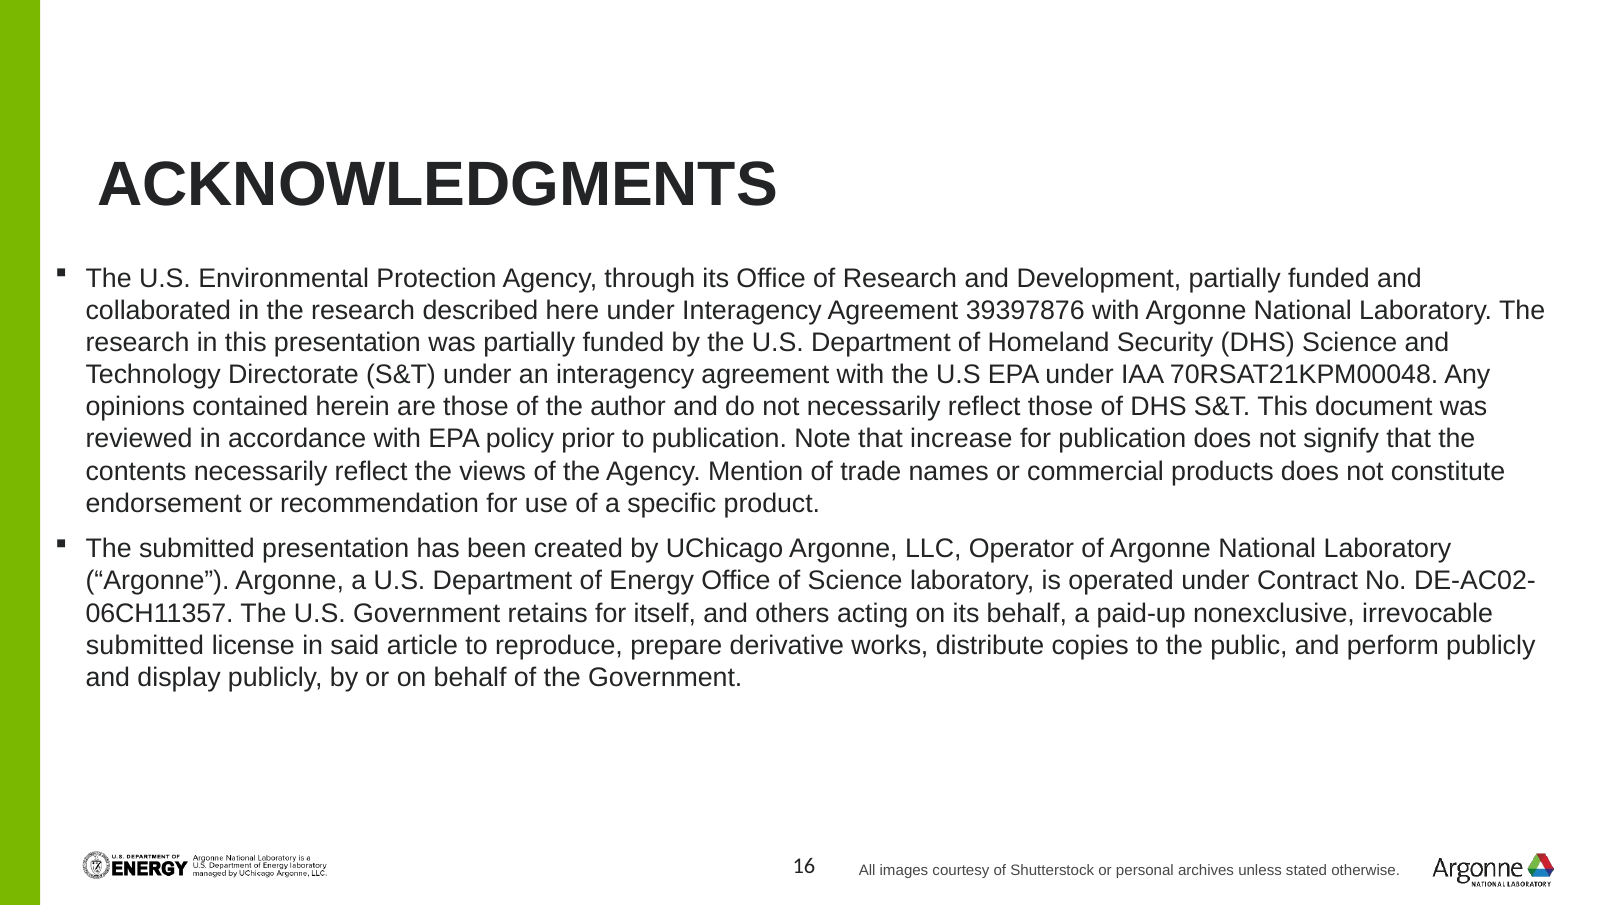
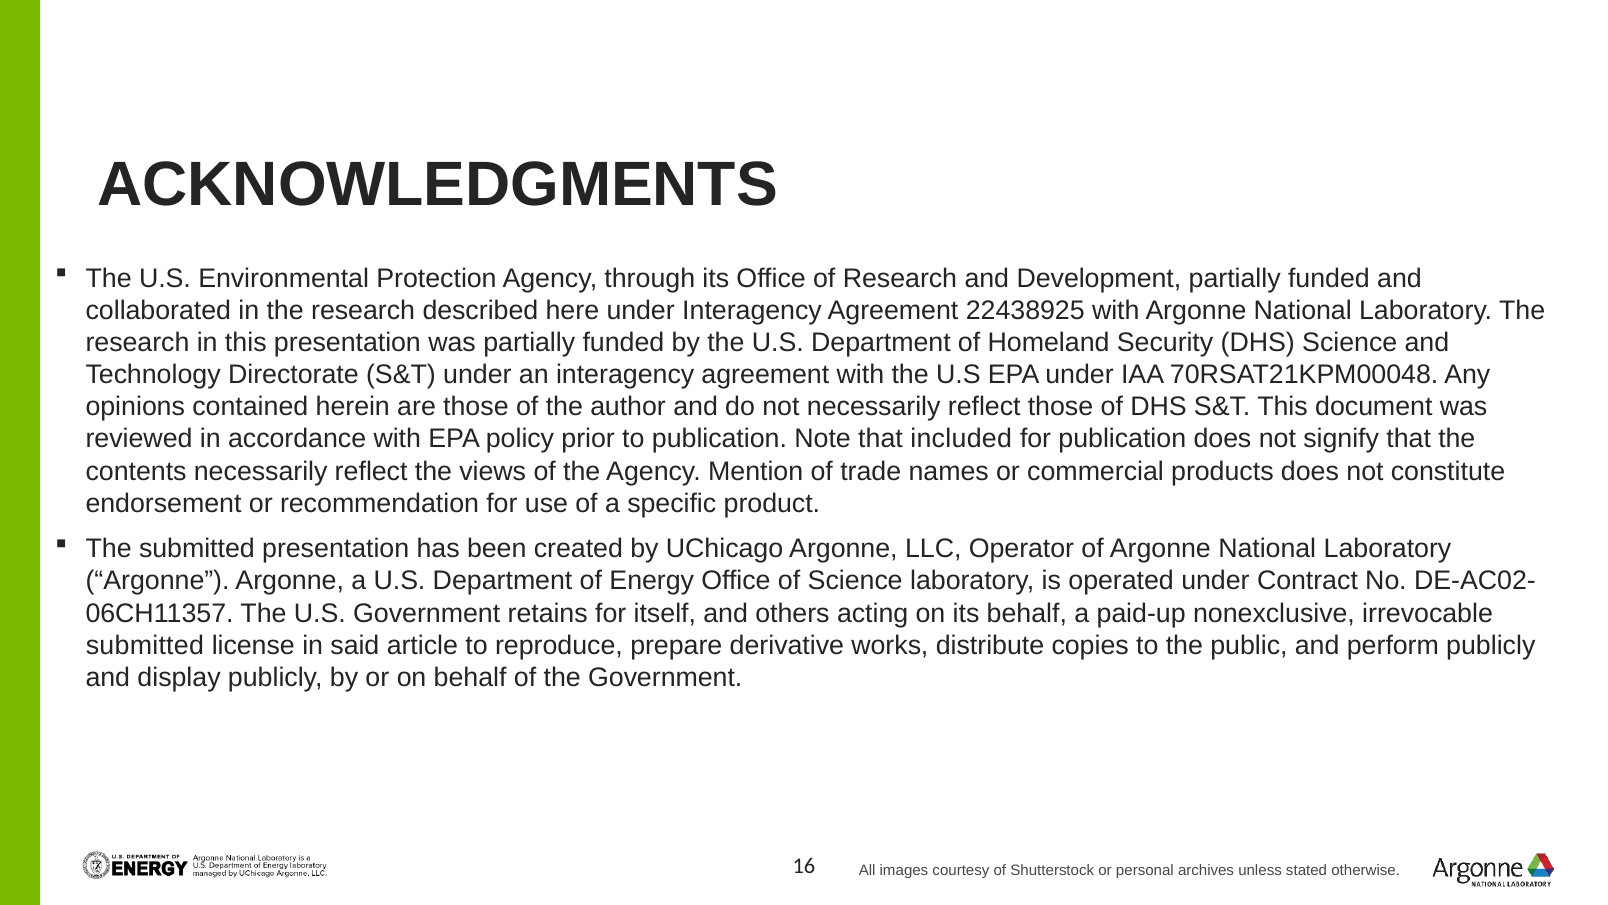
39397876: 39397876 -> 22438925 (1025, 310)
increase: increase -> included (961, 439)
